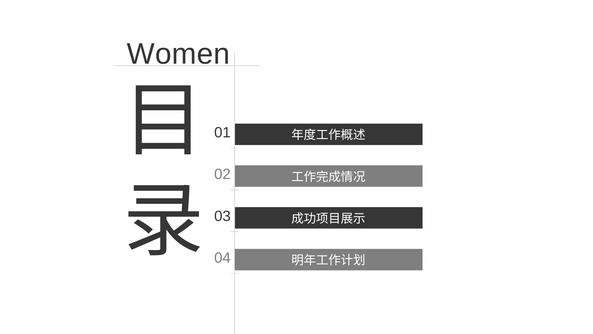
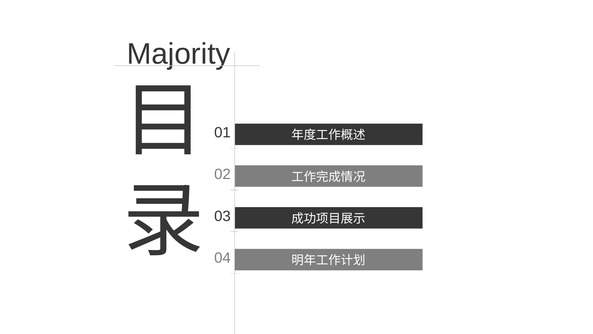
Women: Women -> Majority (179, 54)
